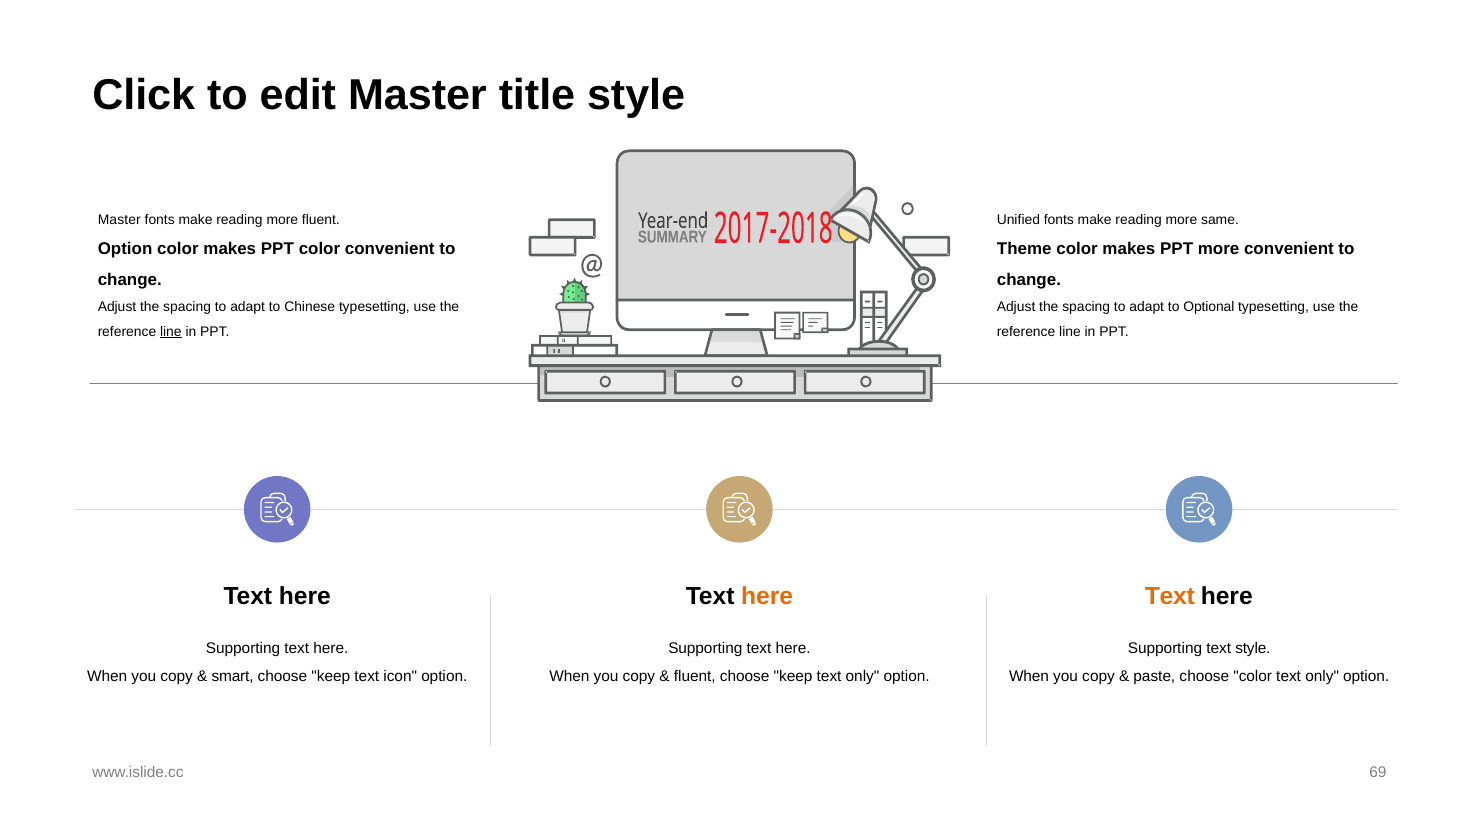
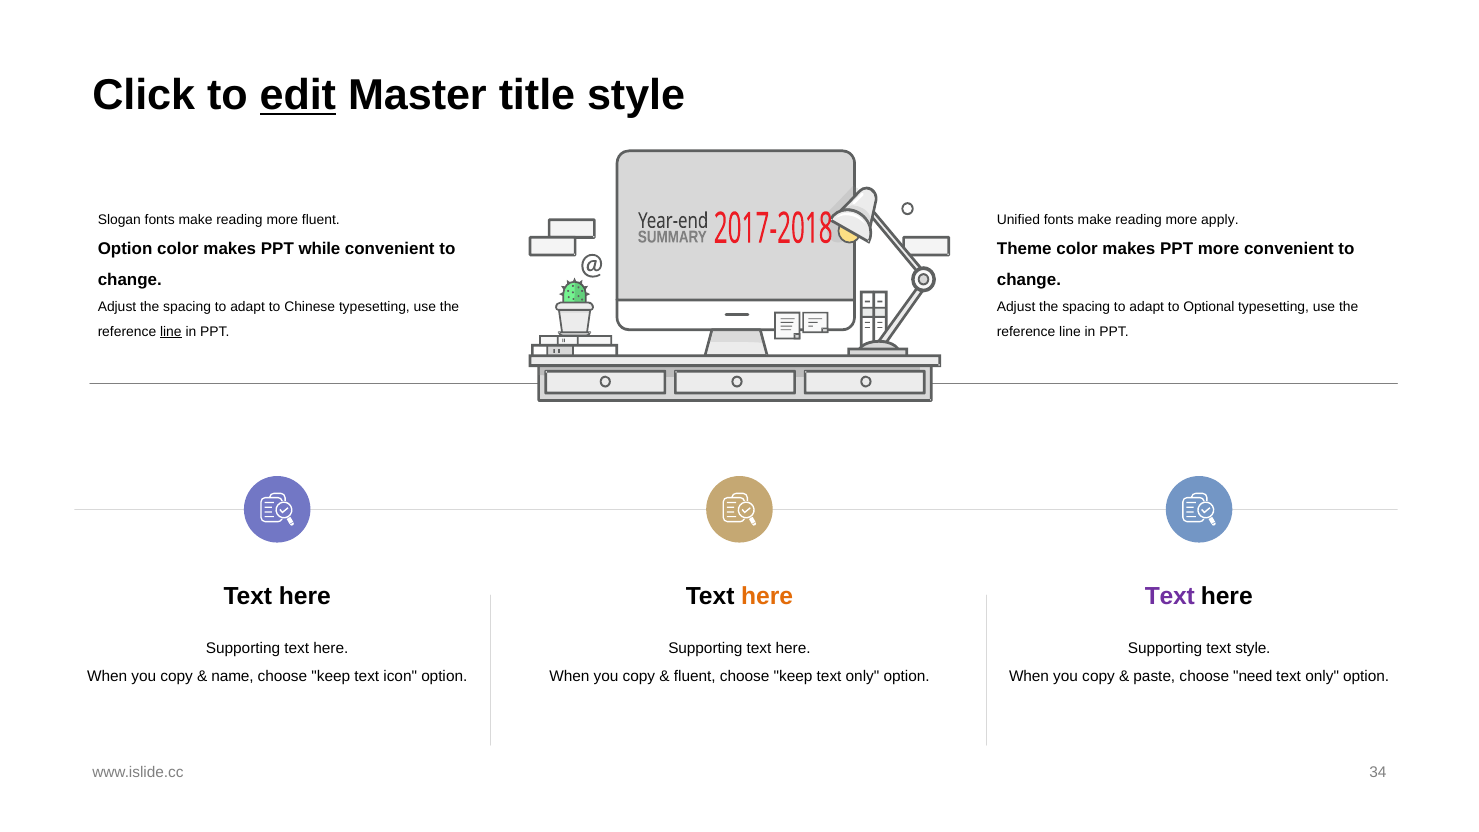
edit underline: none -> present (298, 96)
Master: Master -> Slogan (119, 220)
same: same -> apply (1220, 220)
PPT color: color -> while (320, 249)
Text colour: orange -> purple (1170, 597)
smart: smart -> name (233, 677)
choose color: color -> need (1253, 677)
69: 69 -> 34 (1378, 772)
